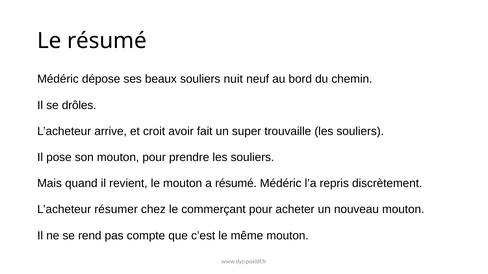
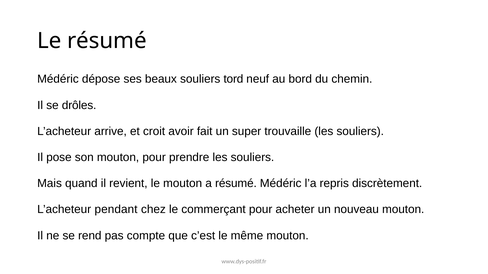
nuit: nuit -> tord (233, 79)
résumer: résumer -> pendant (116, 210)
